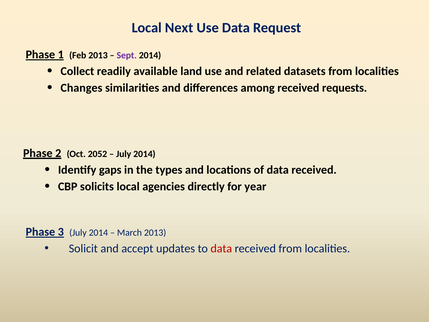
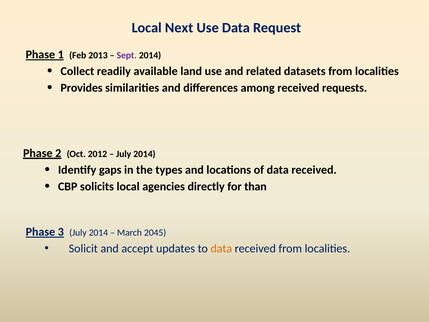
Changes: Changes -> Provides (82, 88)
2052: 2052 -> 2012 (97, 154)
year: year -> than (255, 186)
March 2013: 2013 -> 2045 (155, 233)
data colour: red -> orange (221, 248)
